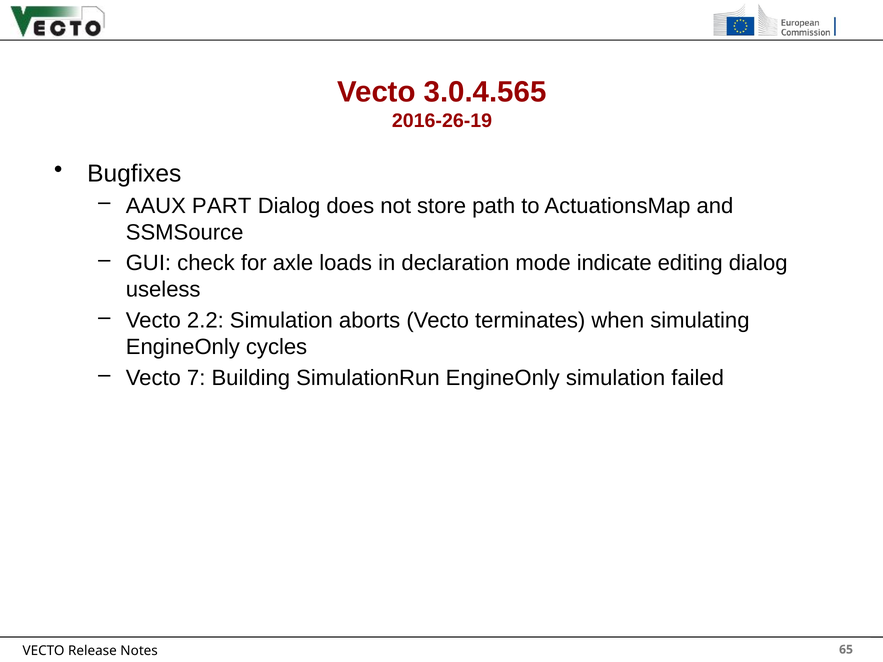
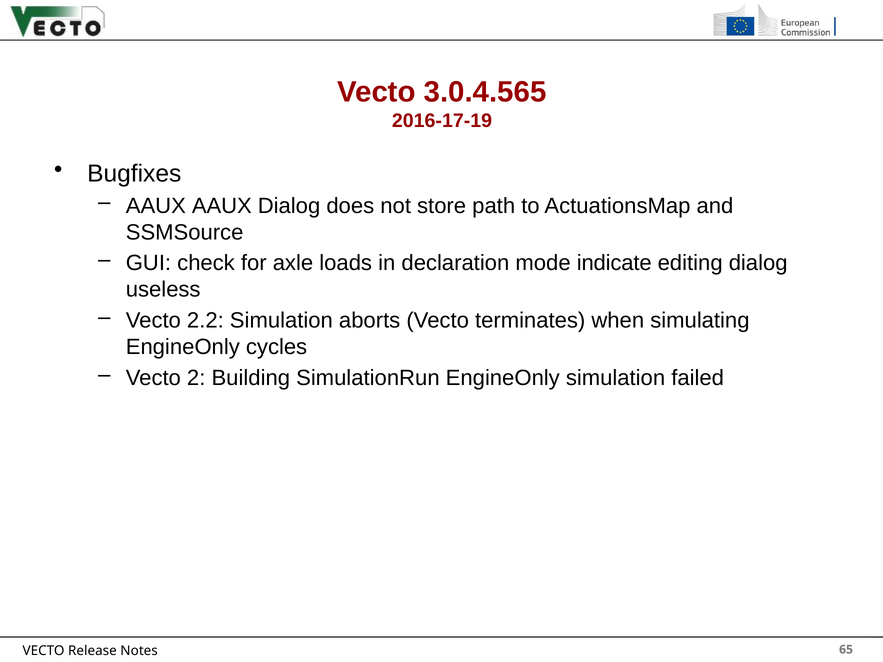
2016-26-19: 2016-26-19 -> 2016-17-19 (442, 121)
AAUX PART: PART -> AAUX (222, 206)
7: 7 -> 2 (196, 378)
